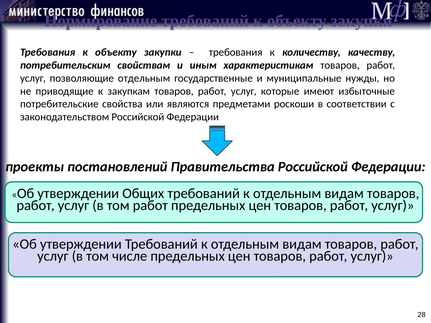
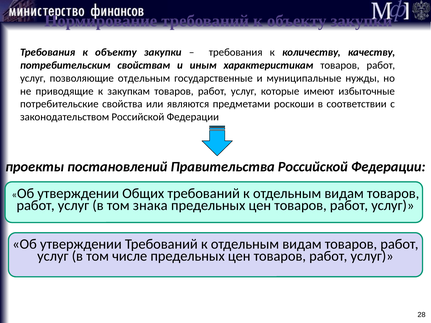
том работ: работ -> знака (150, 206)
